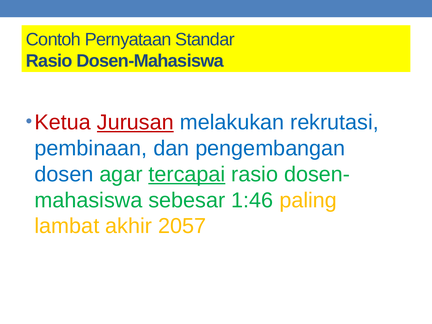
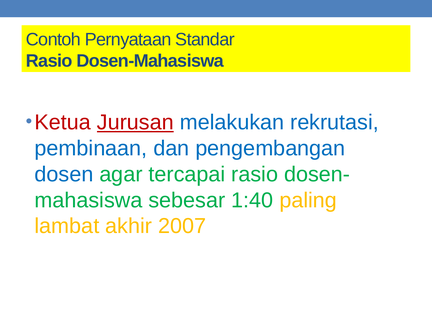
tercapai underline: present -> none (187, 174)
1:46: 1:46 -> 1:40 (252, 200)
2057: 2057 -> 2007 (182, 226)
